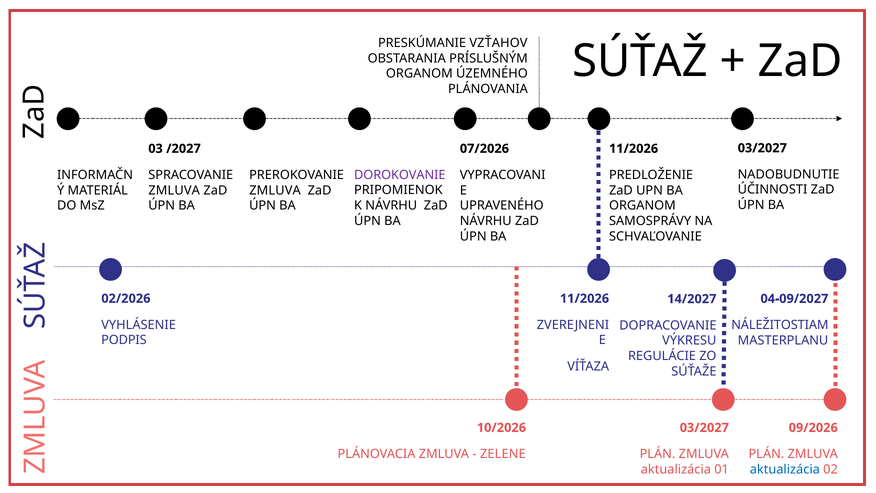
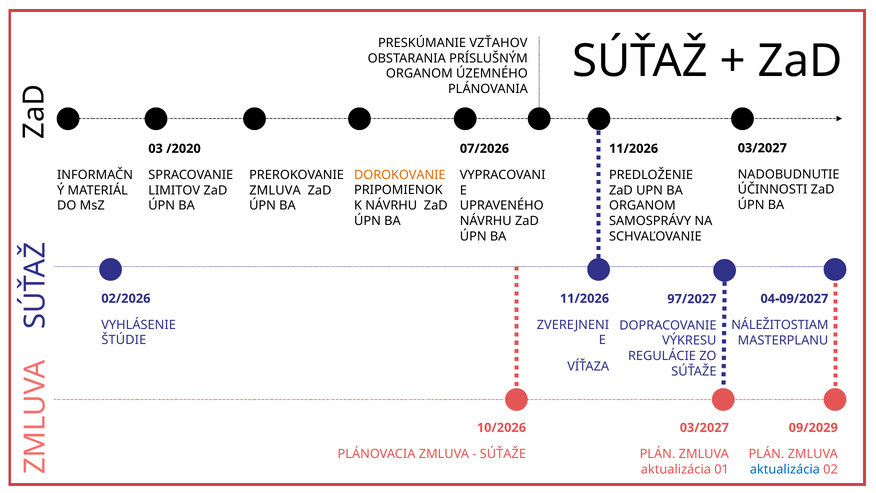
/2027: /2027 -> /2020 (183, 149)
DOROKOVANIE colour: purple -> orange (400, 175)
ZMLUVA: ZMLUVA -> LIMITOV (174, 190)
14/2027: 14/2027 -> 97/2027 (692, 299)
PODPIS: PODPIS -> ŠTÚDIE (124, 340)
09/2026: 09/2026 -> 09/2029 (813, 428)
ZELENE: ZELENE -> SÚŤAŽE (503, 454)
